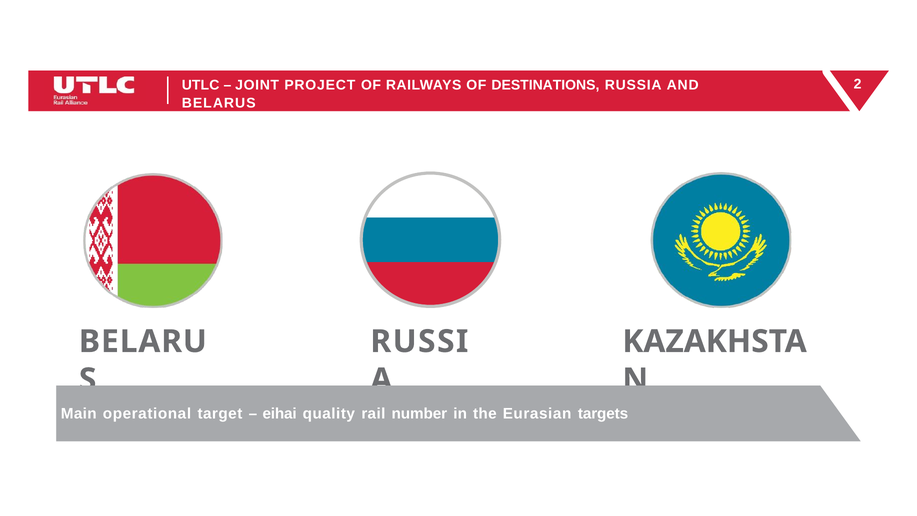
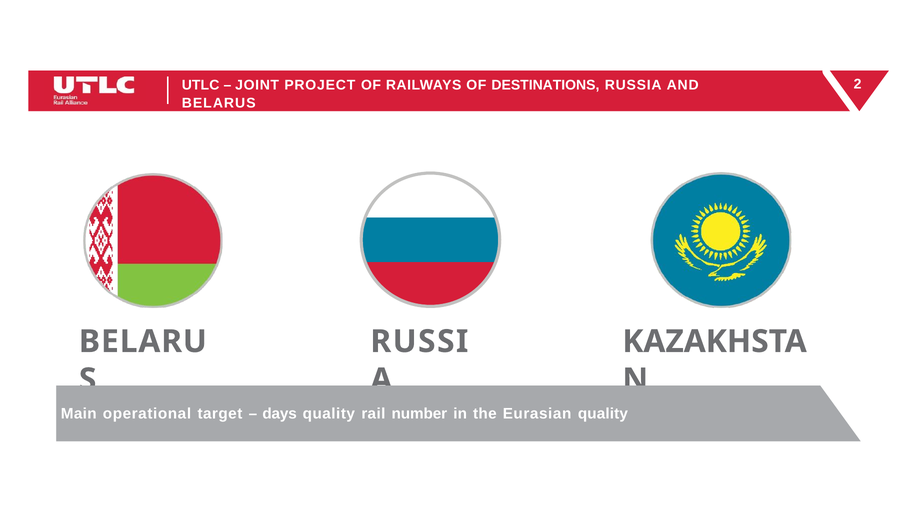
eihai: eihai -> days (280, 413)
Eurasian targets: targets -> quality (603, 413)
